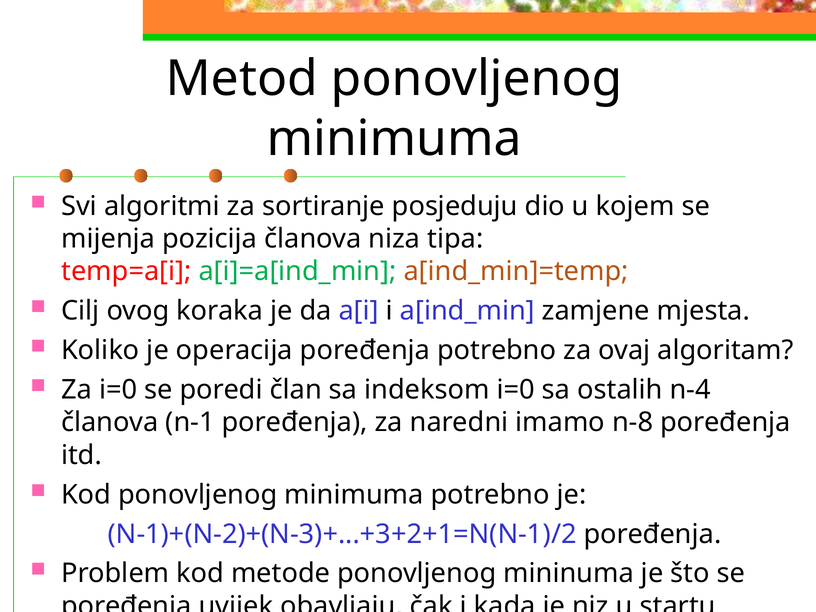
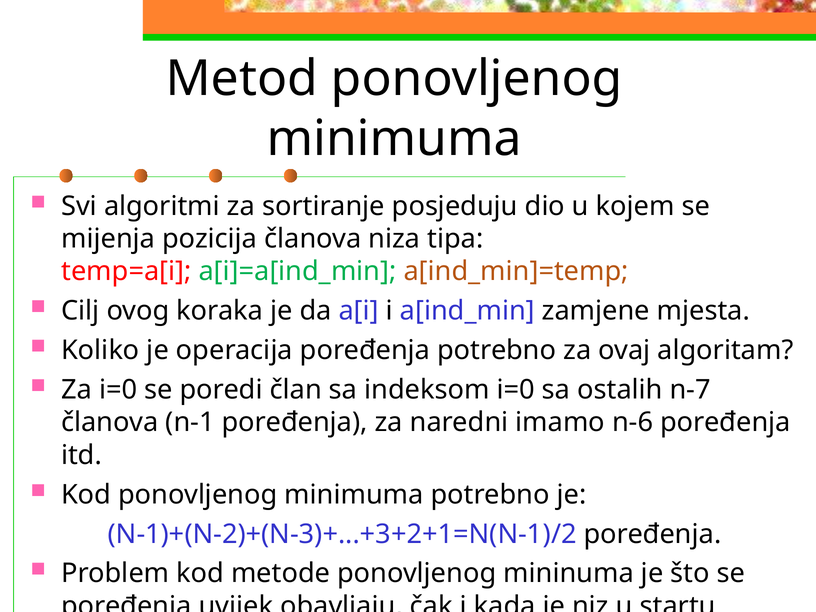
n-4: n-4 -> n-7 (690, 390)
n-8: n-8 -> n-6 (633, 423)
